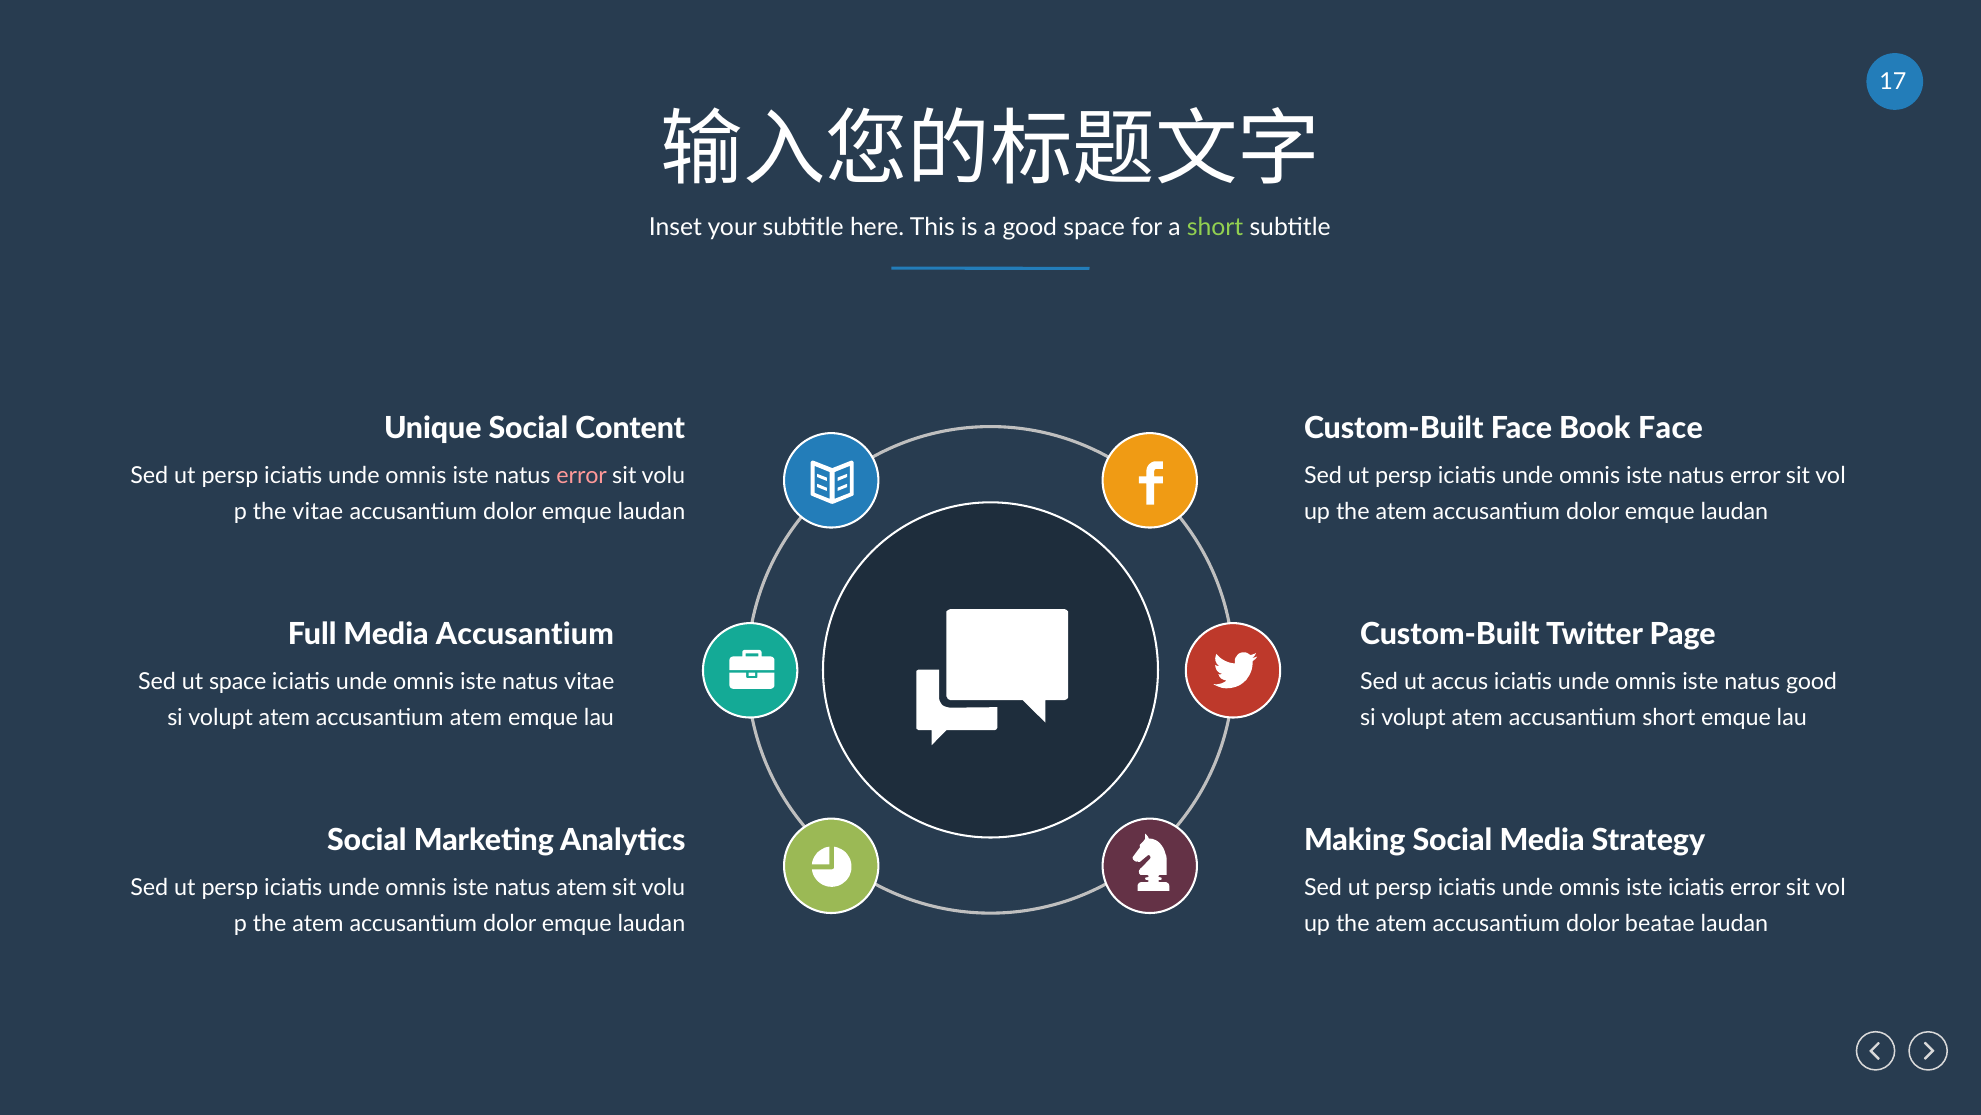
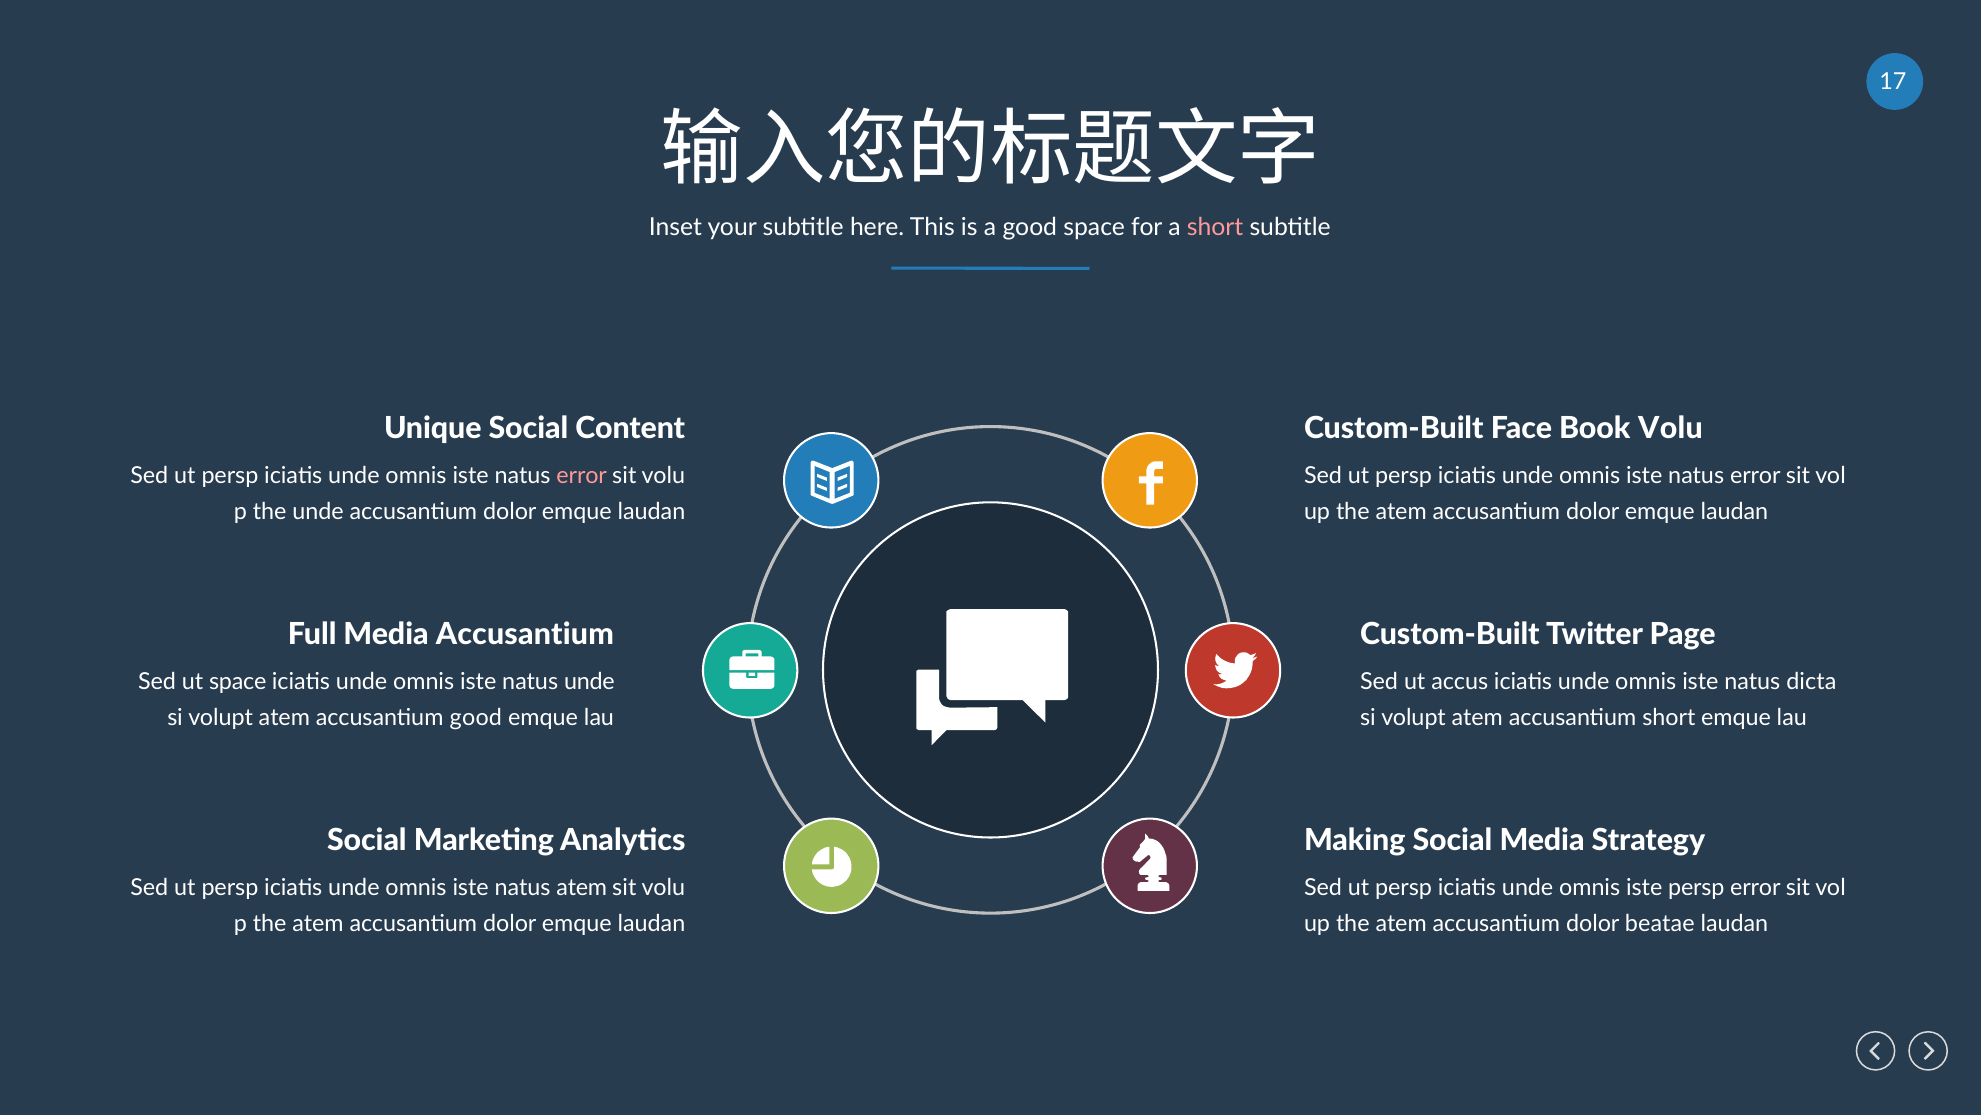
short colour: light green -> pink (1215, 227)
Book Face: Face -> Volu (1670, 428)
the vitae: vitae -> unde (318, 511)
natus vitae: vitae -> unde (589, 682)
natus good: good -> dicta (1811, 682)
accusantium atem: atem -> good (476, 718)
iste iciatis: iciatis -> persp (1696, 887)
